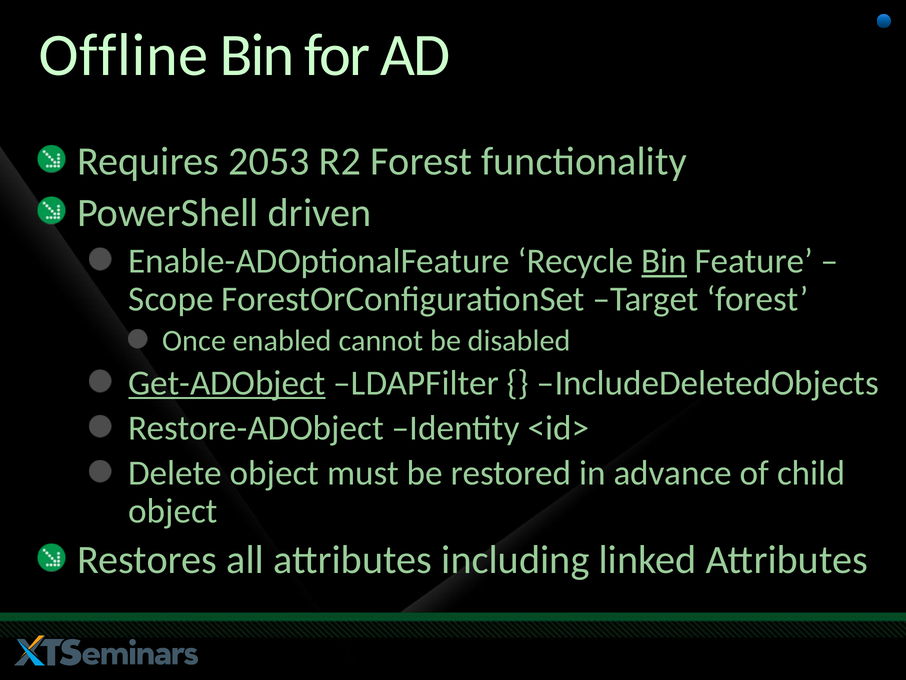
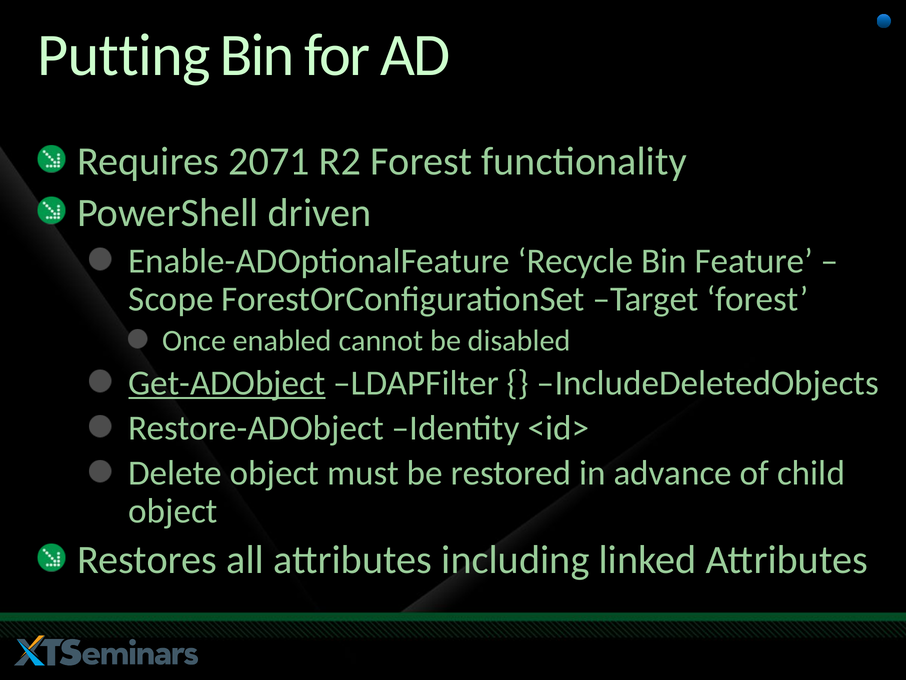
Offline: Offline -> Putting (124, 55)
2053: 2053 -> 2071 (269, 161)
Bin underline: present -> none (664, 261)
